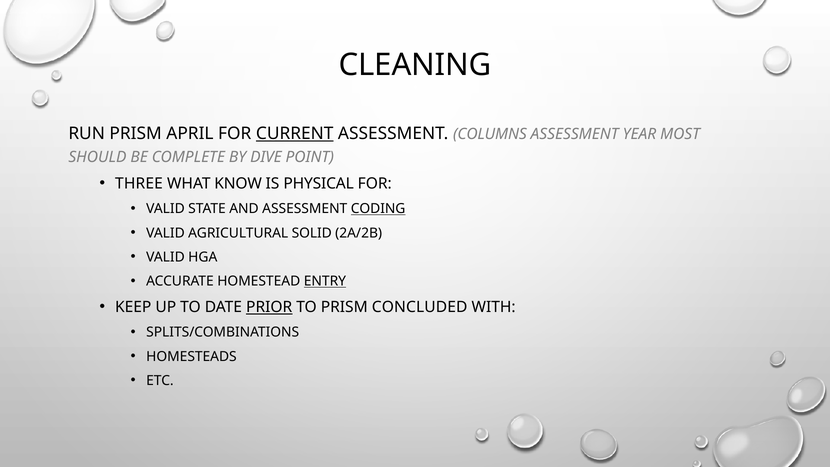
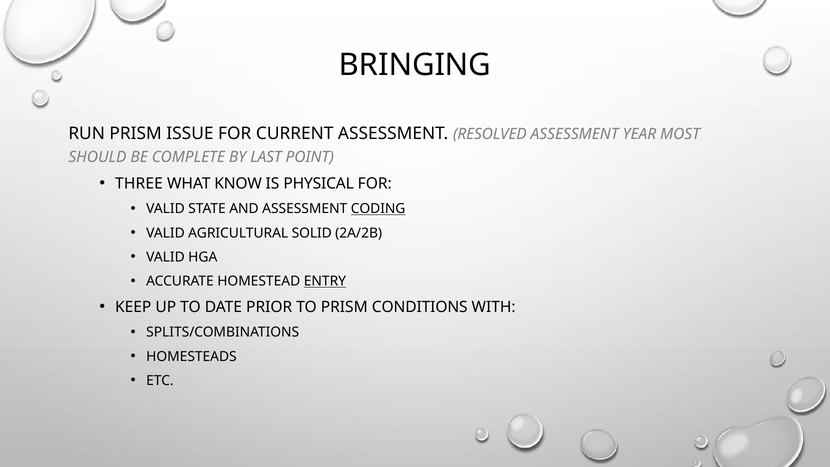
CLEANING: CLEANING -> BRINGING (415, 65)
APRIL: APRIL -> ISSUE (190, 134)
CURRENT underline: present -> none (295, 134)
COLUMNS: COLUMNS -> RESOLVED (490, 134)
DIVE: DIVE -> LAST (266, 157)
PRIOR underline: present -> none (269, 307)
CONCLUDED: CONCLUDED -> CONDITIONS (420, 307)
